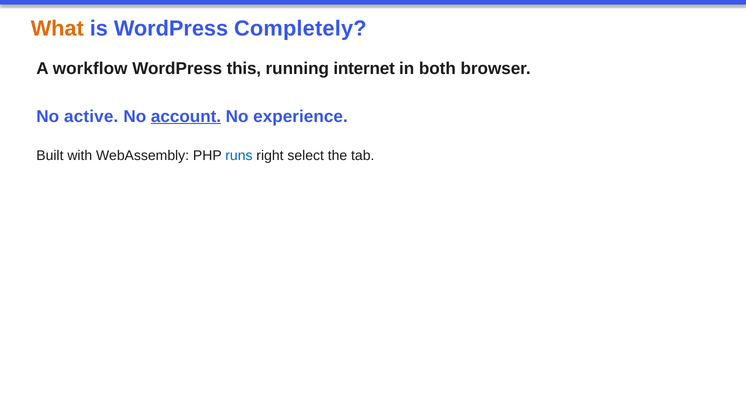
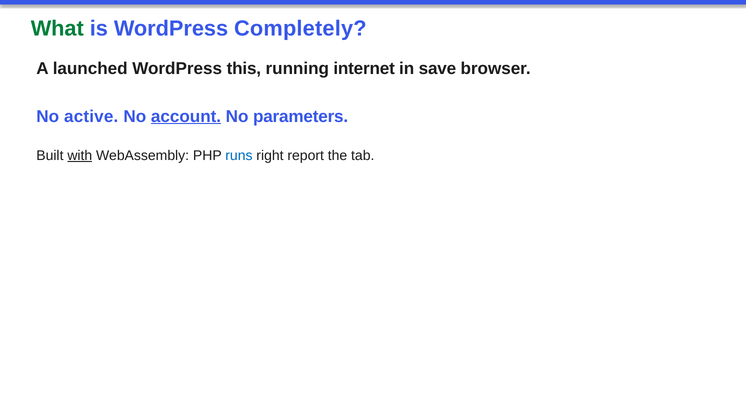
What colour: orange -> green (57, 28)
workflow: workflow -> launched (90, 69)
both: both -> save (437, 69)
experience: experience -> parameters (301, 116)
with underline: none -> present (80, 155)
select: select -> report (306, 155)
